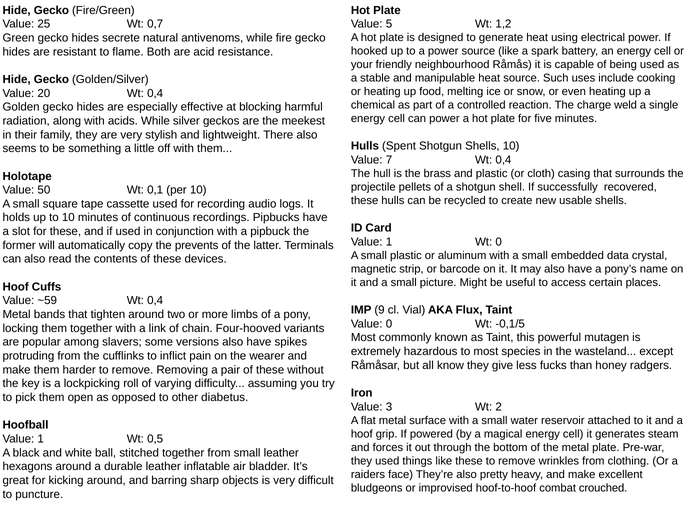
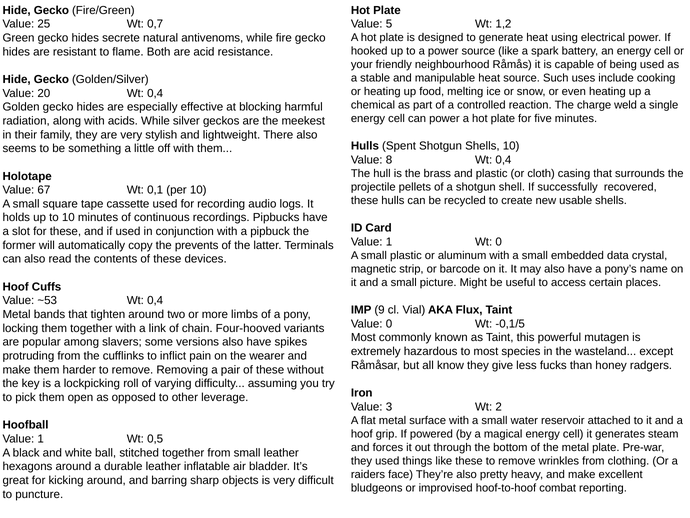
7: 7 -> 8 (389, 160)
50: 50 -> 67 (44, 190)
~59: ~59 -> ~53 (47, 300)
diabetus: diabetus -> leverage (225, 397)
crouched: crouched -> reporting (603, 487)
